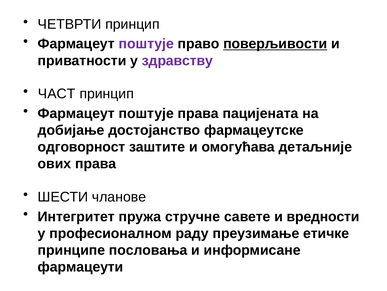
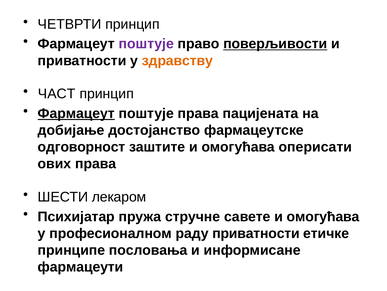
здравству colour: purple -> orange (177, 61)
Фармацеут underline: none -> present (76, 113)
детаљније: детаљније -> оперисати (315, 147)
чланове: чланове -> лекаром (119, 197)
Интегритет: Интегритет -> Психијатар (76, 216)
савете и вредности: вредности -> омогућава (323, 216)
раду преузимање: преузимање -> приватности (256, 233)
